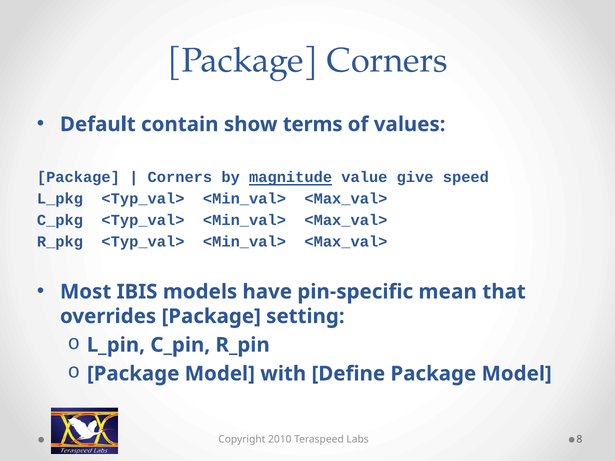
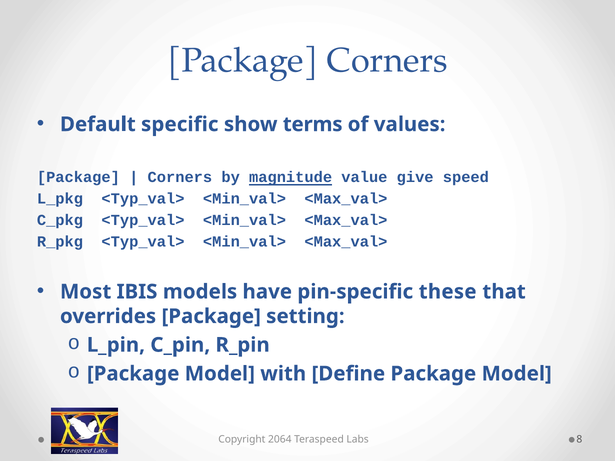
contain: contain -> specific (180, 124)
mean: mean -> these (448, 292)
2010: 2010 -> 2064 (280, 440)
